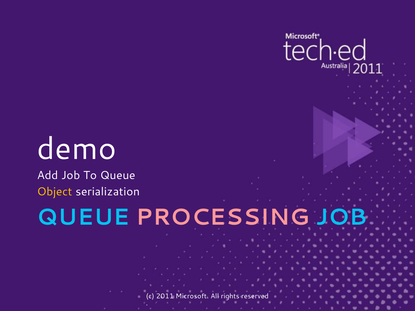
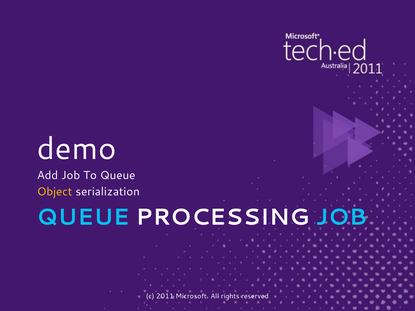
PROCESSING colour: pink -> white (223, 218)
